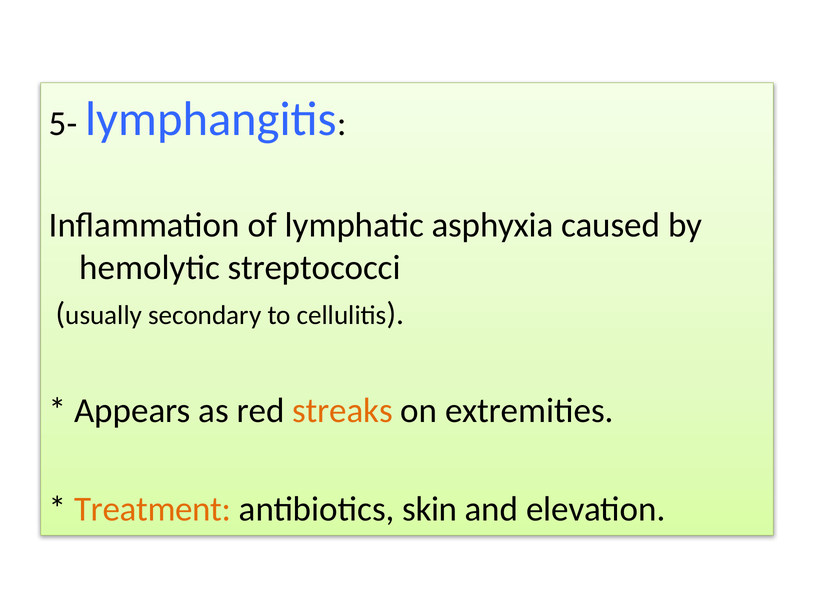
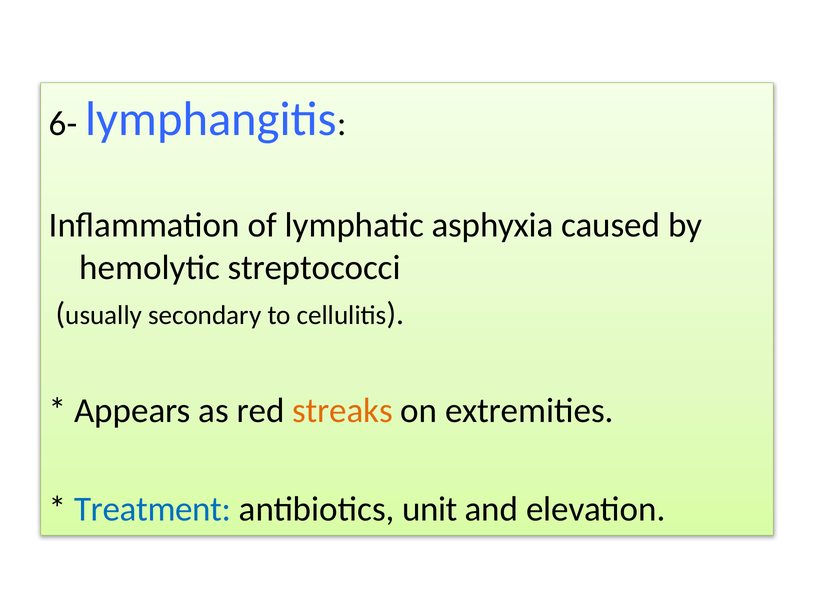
5-: 5- -> 6- (63, 124)
Treatment colour: orange -> blue (153, 509)
skin: skin -> unit (430, 509)
